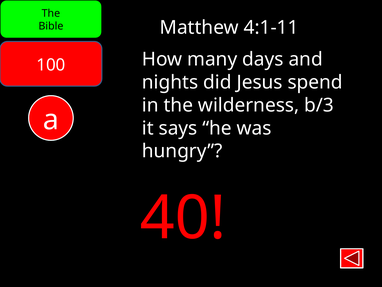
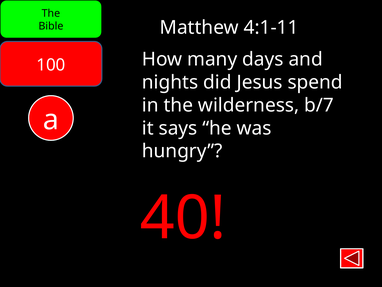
b/3: b/3 -> b/7 (319, 105)
